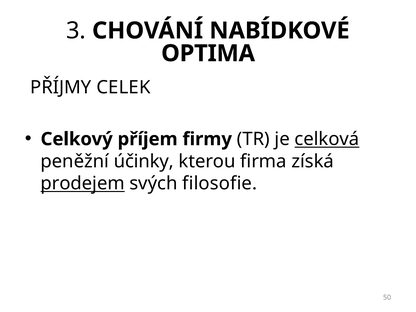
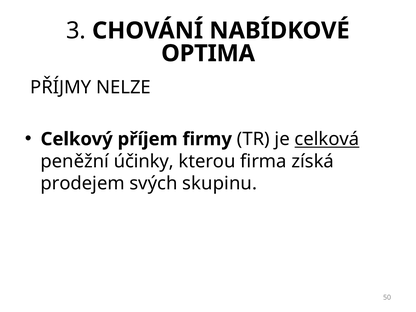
CELEK: CELEK -> NELZE (124, 87)
prodejem underline: present -> none (83, 184)
filosofie: filosofie -> skupinu (220, 184)
